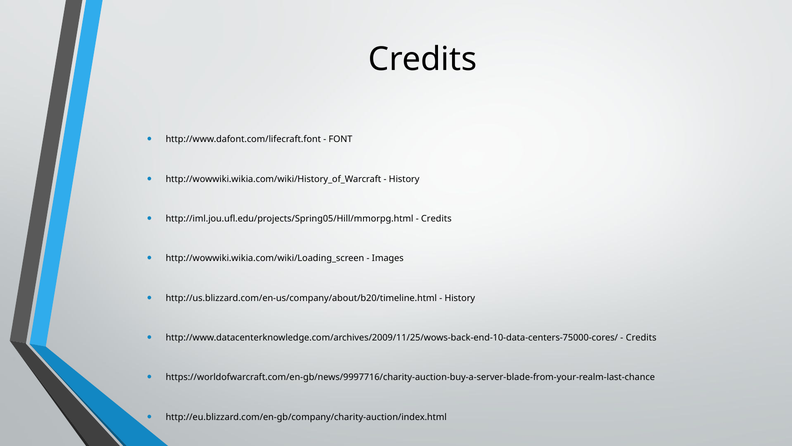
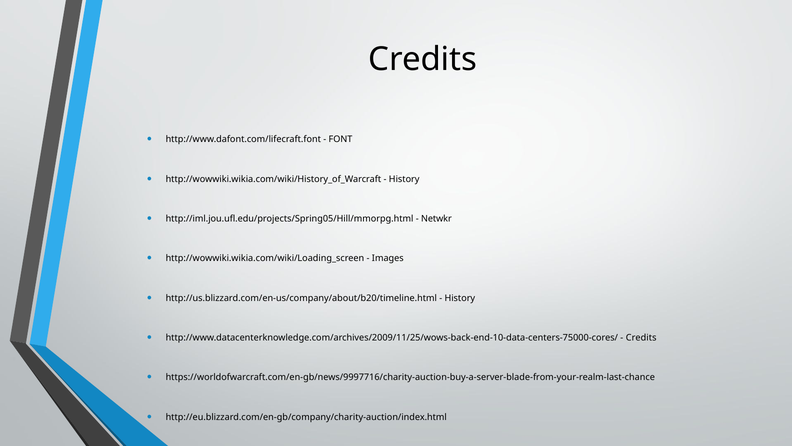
Credits: Credits -> Netwkr (436, 219)
